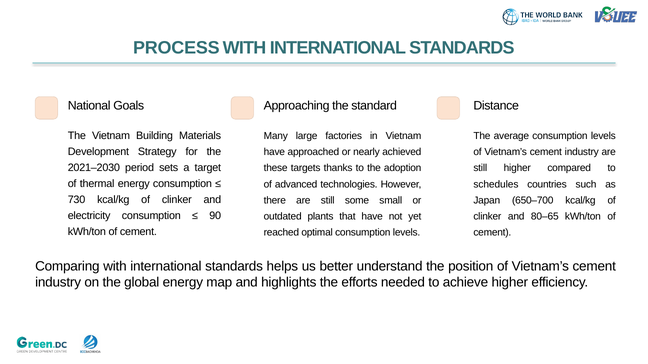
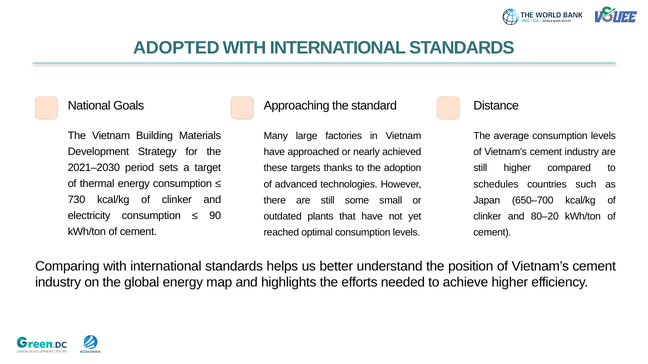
PROCESS: PROCESS -> ADOPTED (176, 48)
80–65: 80–65 -> 80–20 (545, 216)
